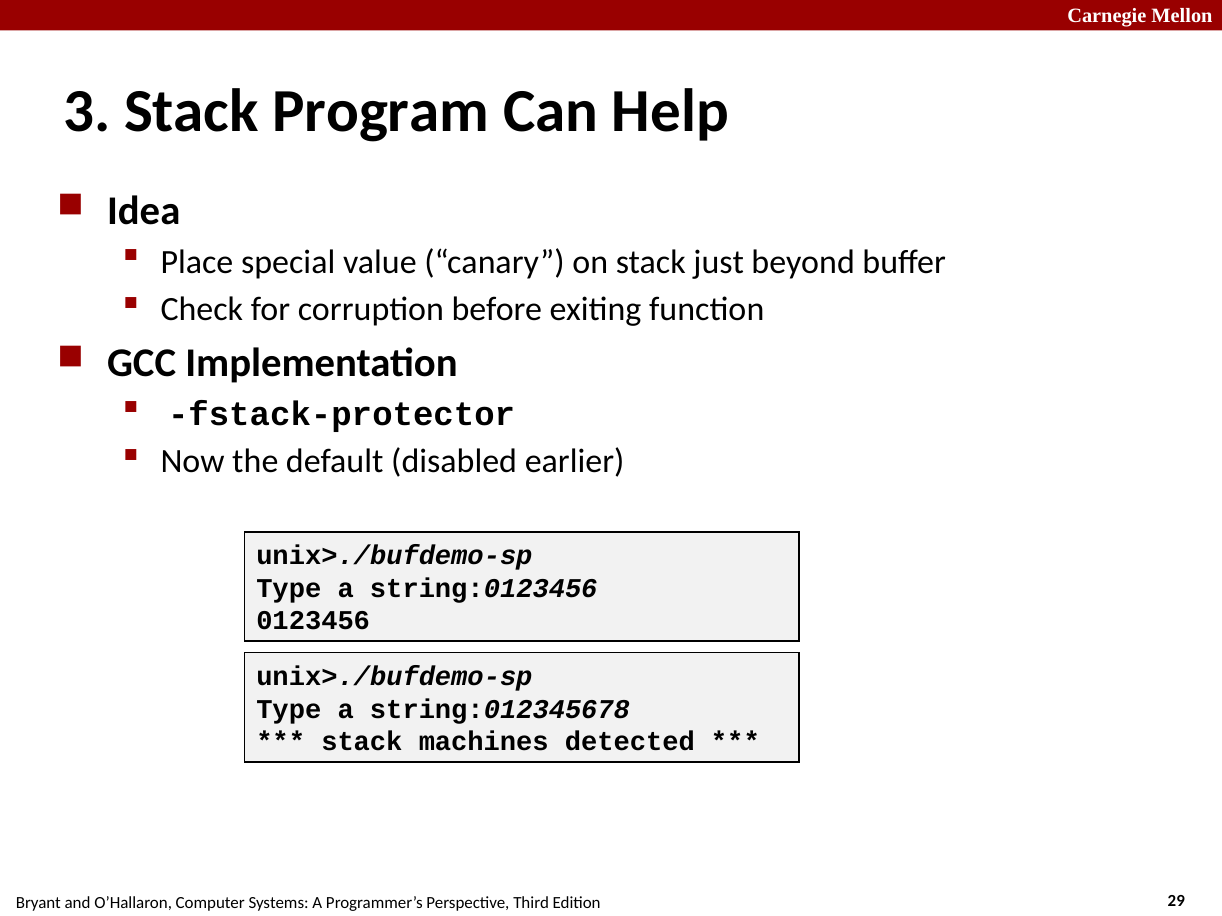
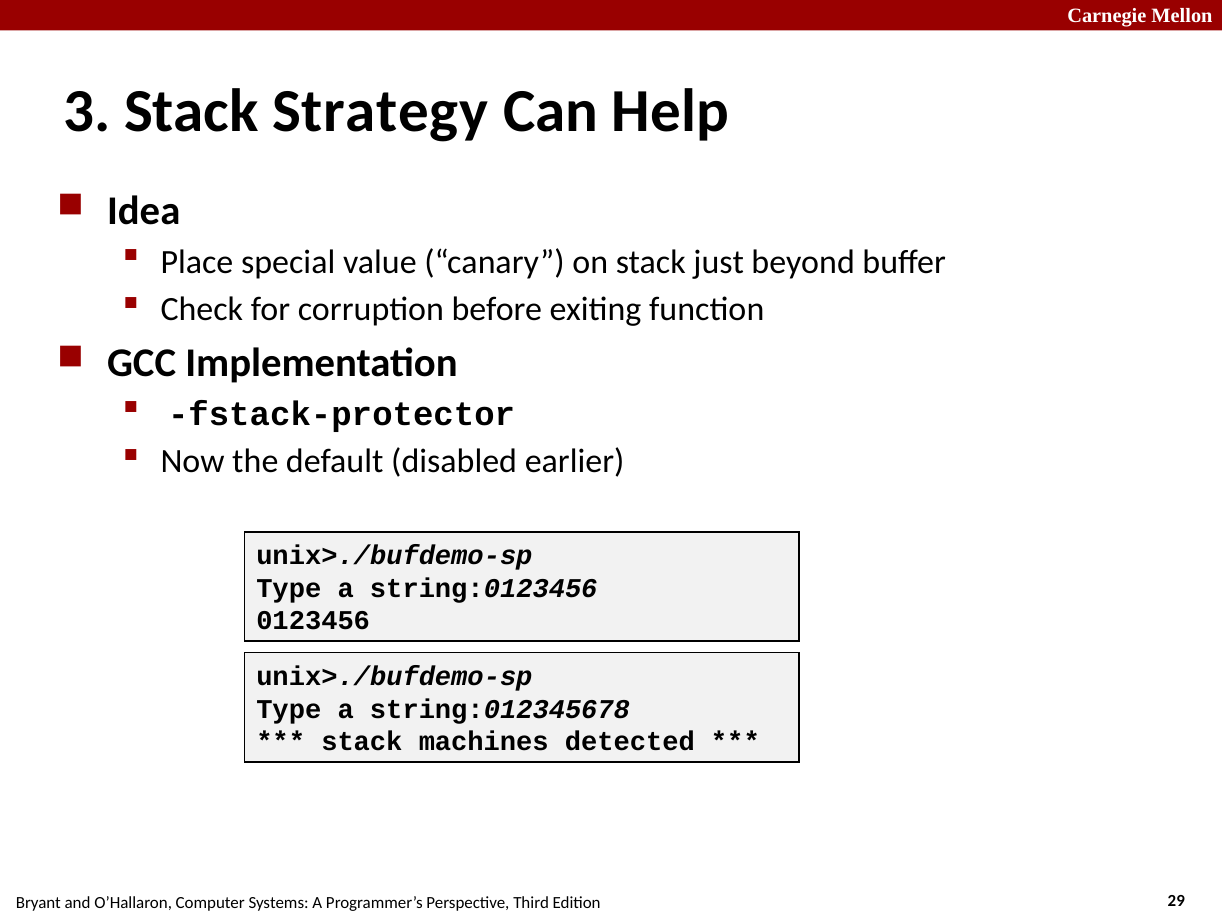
Program: Program -> Strategy (380, 111)
